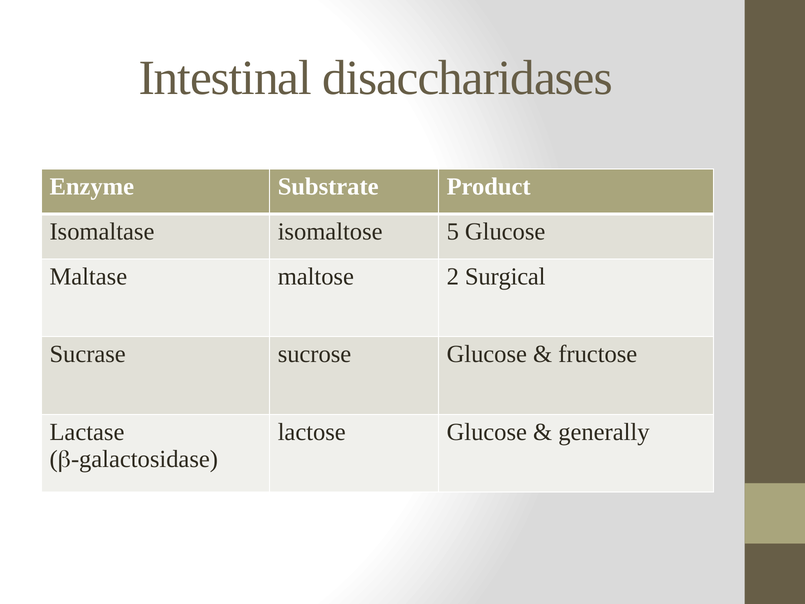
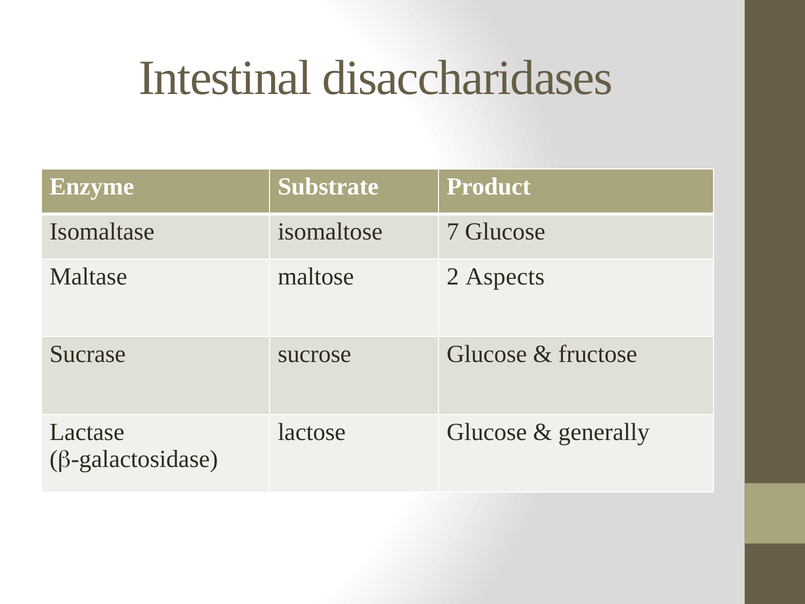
5: 5 -> 7 (453, 232)
Surgical: Surgical -> Aspects (505, 277)
